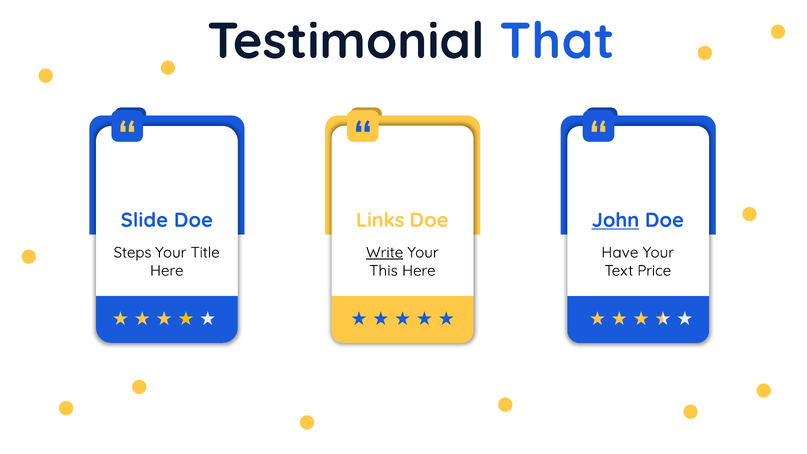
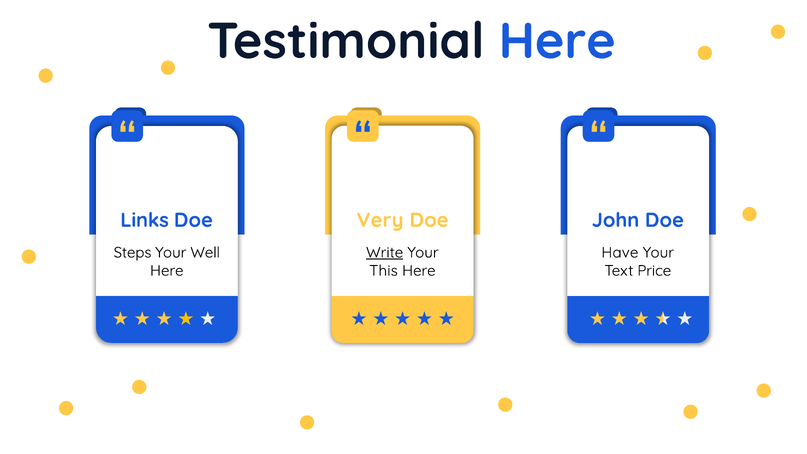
Testimonial That: That -> Here (557, 41)
Slide: Slide -> Links (145, 220)
Links: Links -> Very (380, 220)
John underline: present -> none (615, 220)
Title: Title -> Well (205, 253)
